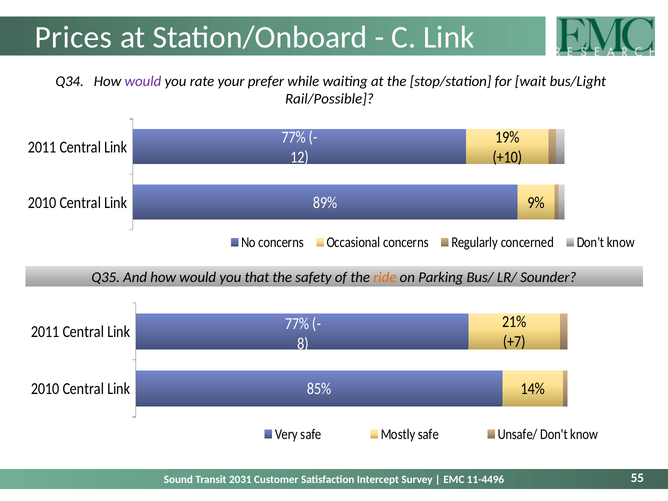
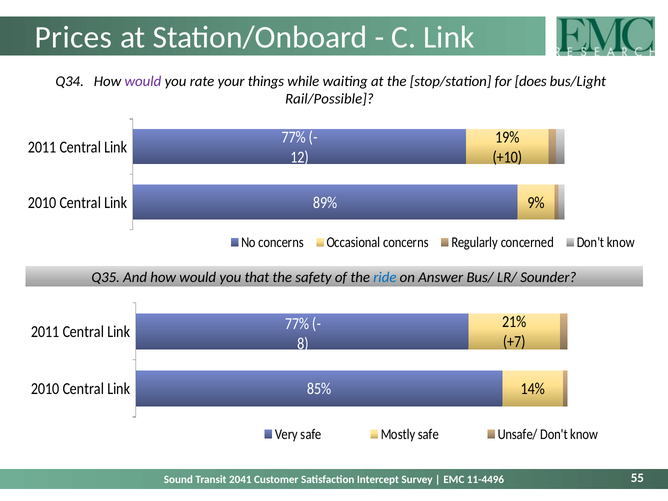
prefer: prefer -> things (266, 81)
wait: wait -> does (531, 81)
ride colour: orange -> blue (385, 277)
Parking: Parking -> Answer (441, 277)
2031: 2031 -> 2041 (240, 480)
